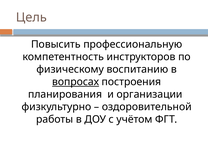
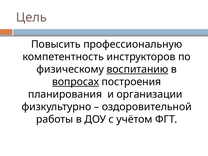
воспитанию underline: none -> present (137, 69)
